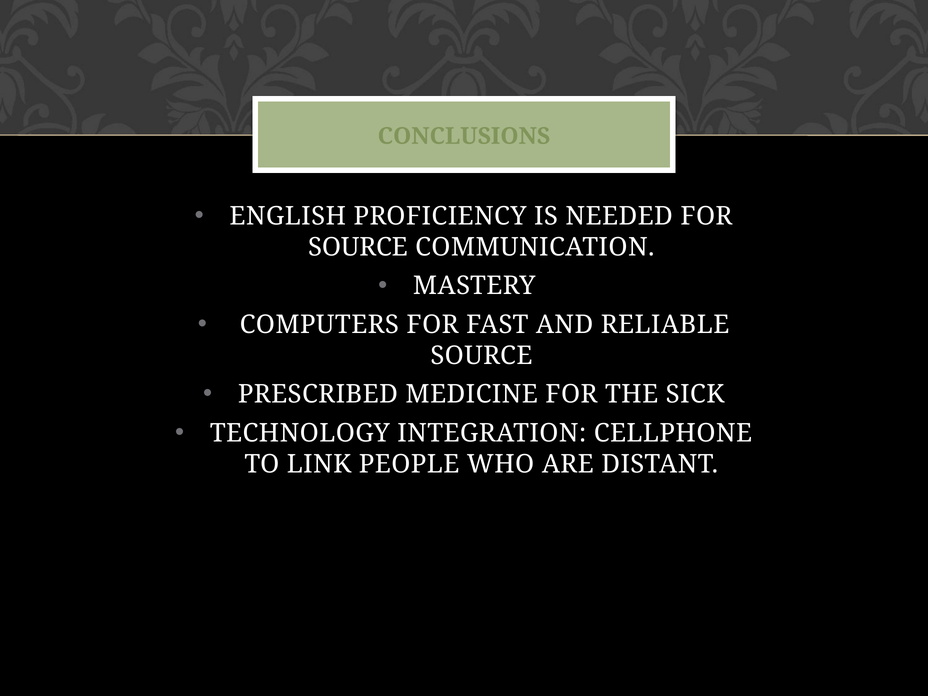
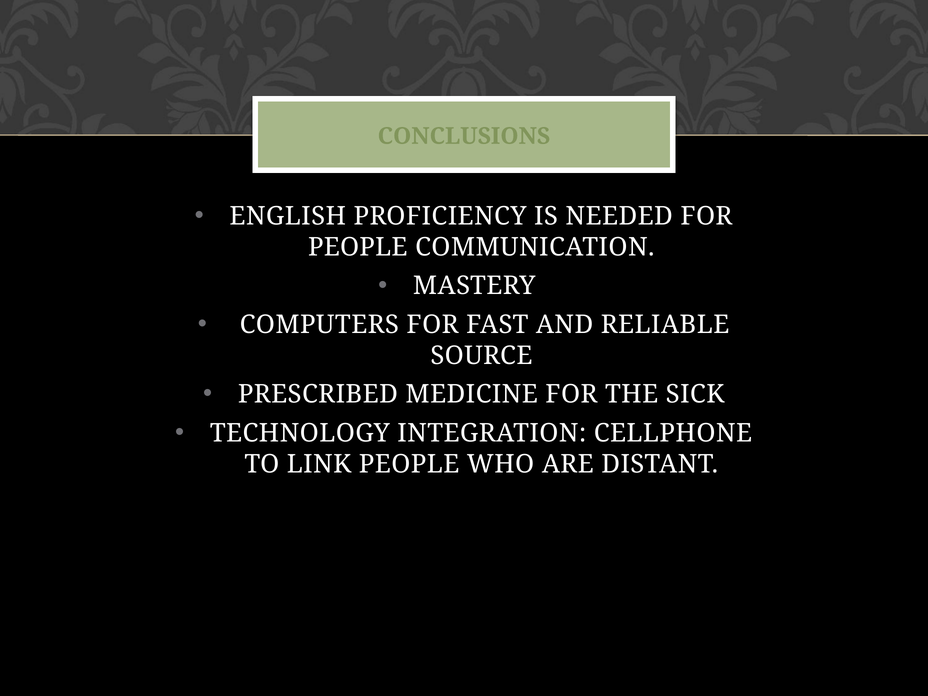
SOURCE: SOURCE -> PEOPLE (358, 247)
